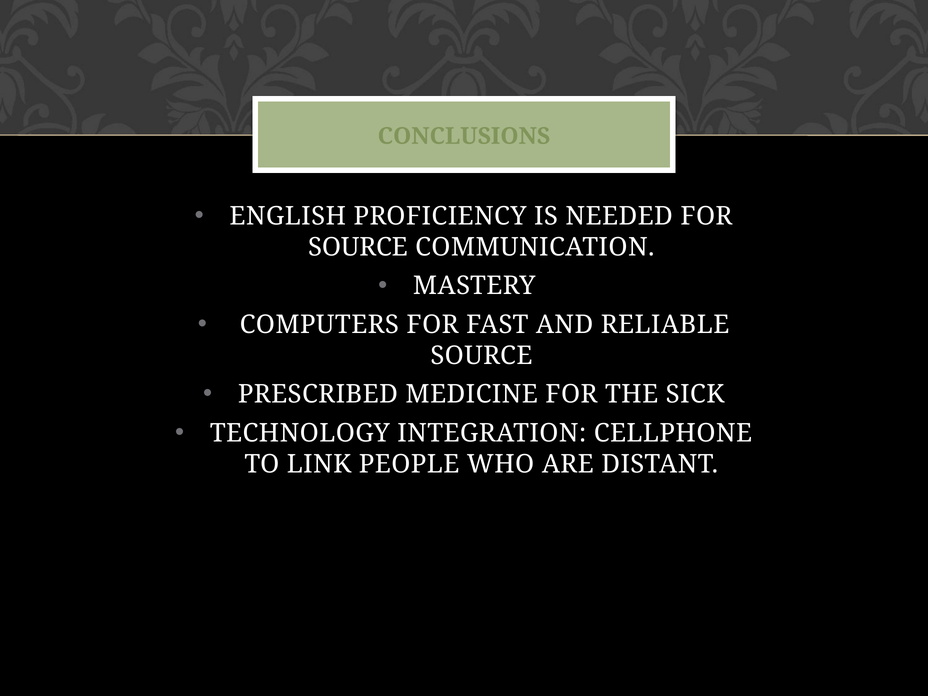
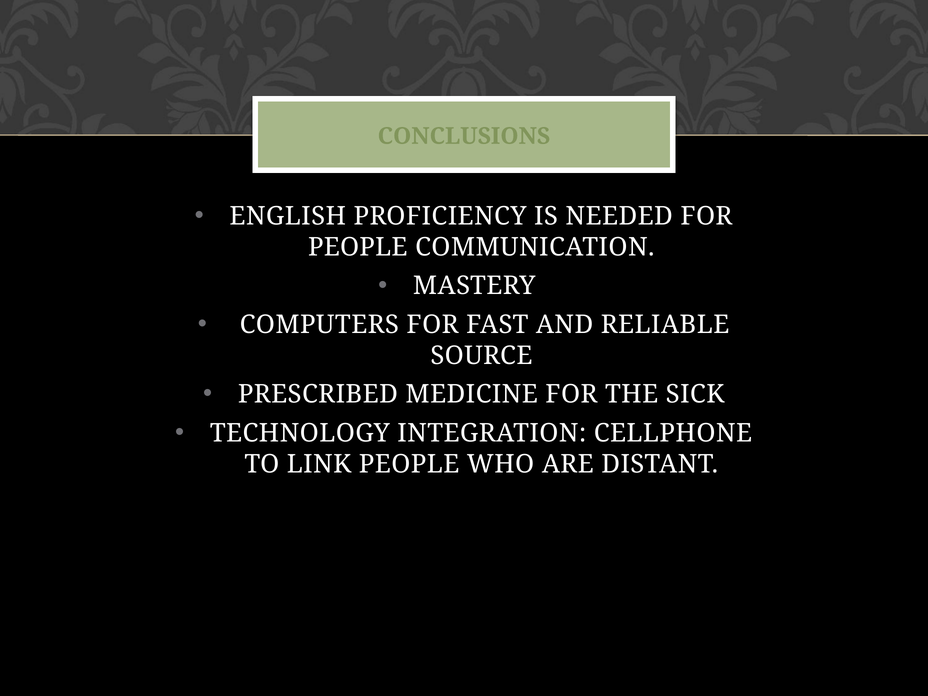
SOURCE: SOURCE -> PEOPLE (358, 247)
